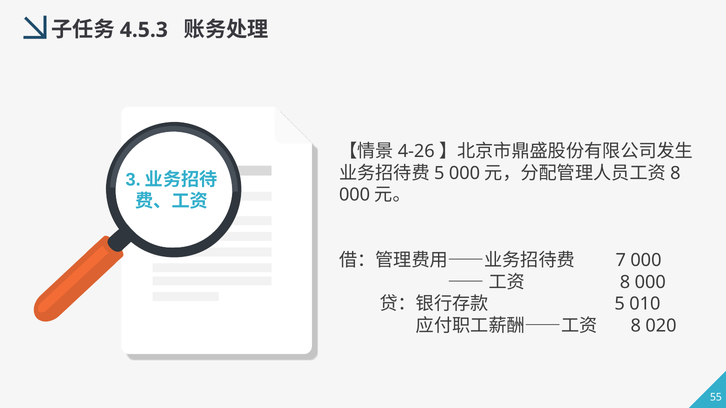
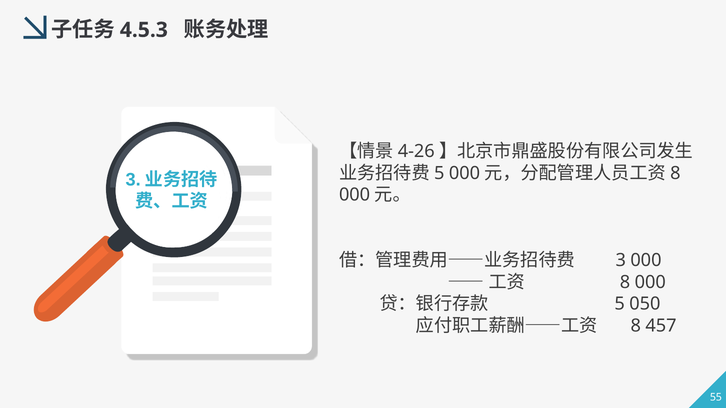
7: 7 -> 3 (621, 261)
010: 010 -> 050 (645, 304)
020: 020 -> 457 (661, 326)
